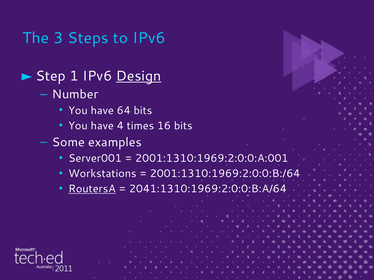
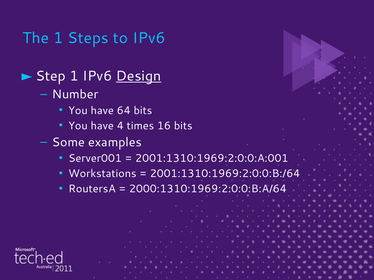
The 3: 3 -> 1 (58, 38)
RoutersA underline: present -> none (92, 189)
2041:1310:1969:2:0:0:B:A/64: 2041:1310:1969:2:0:0:B:A/64 -> 2000:1310:1969:2:0:0:B:A/64 (208, 189)
